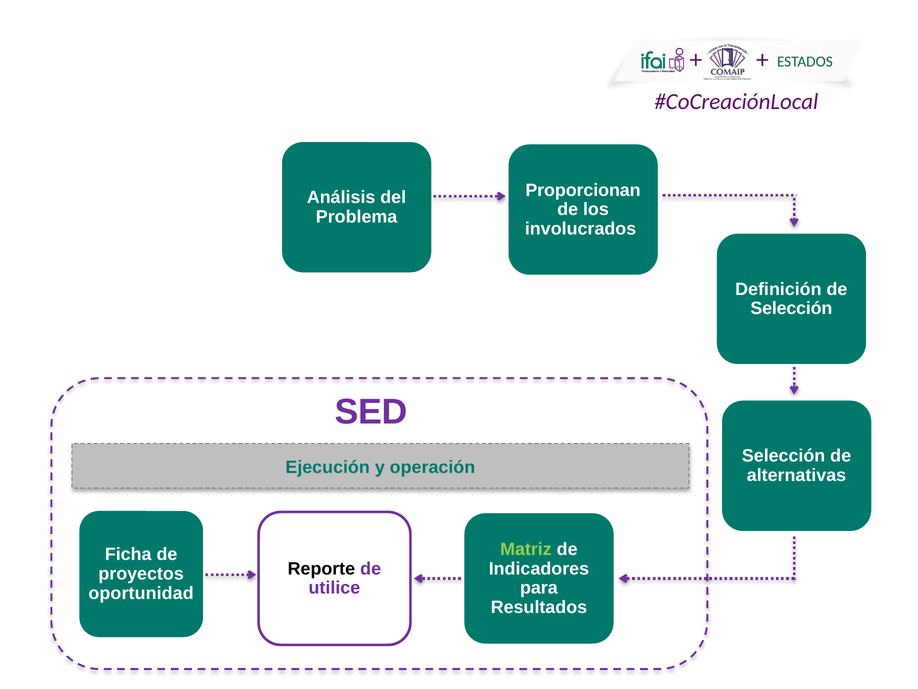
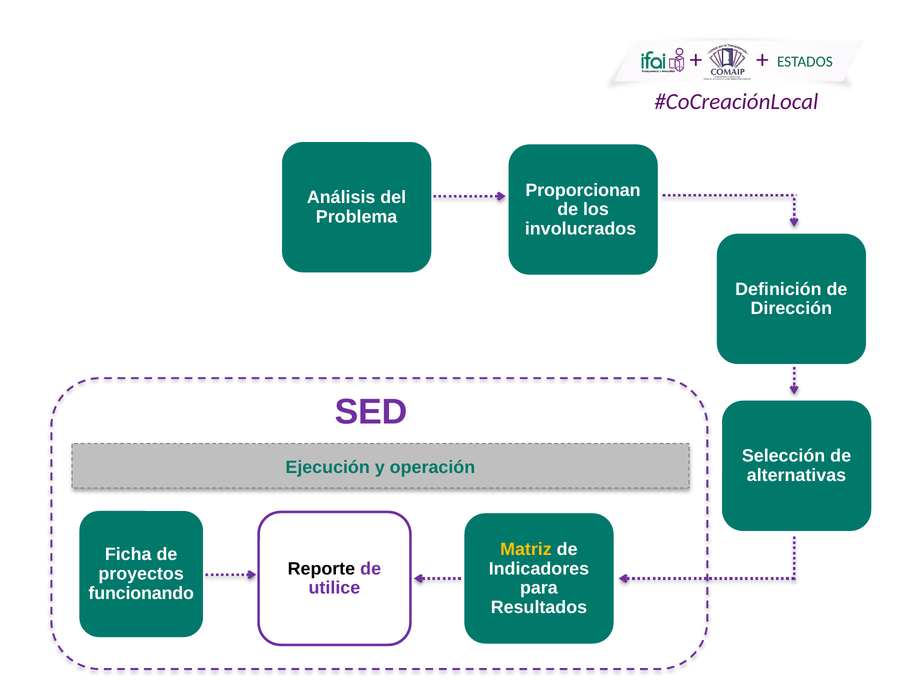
Selección: Selección -> Dirección (791, 308)
Matriz colour: light green -> yellow (526, 549)
oportunidad: oportunidad -> funcionando (141, 593)
